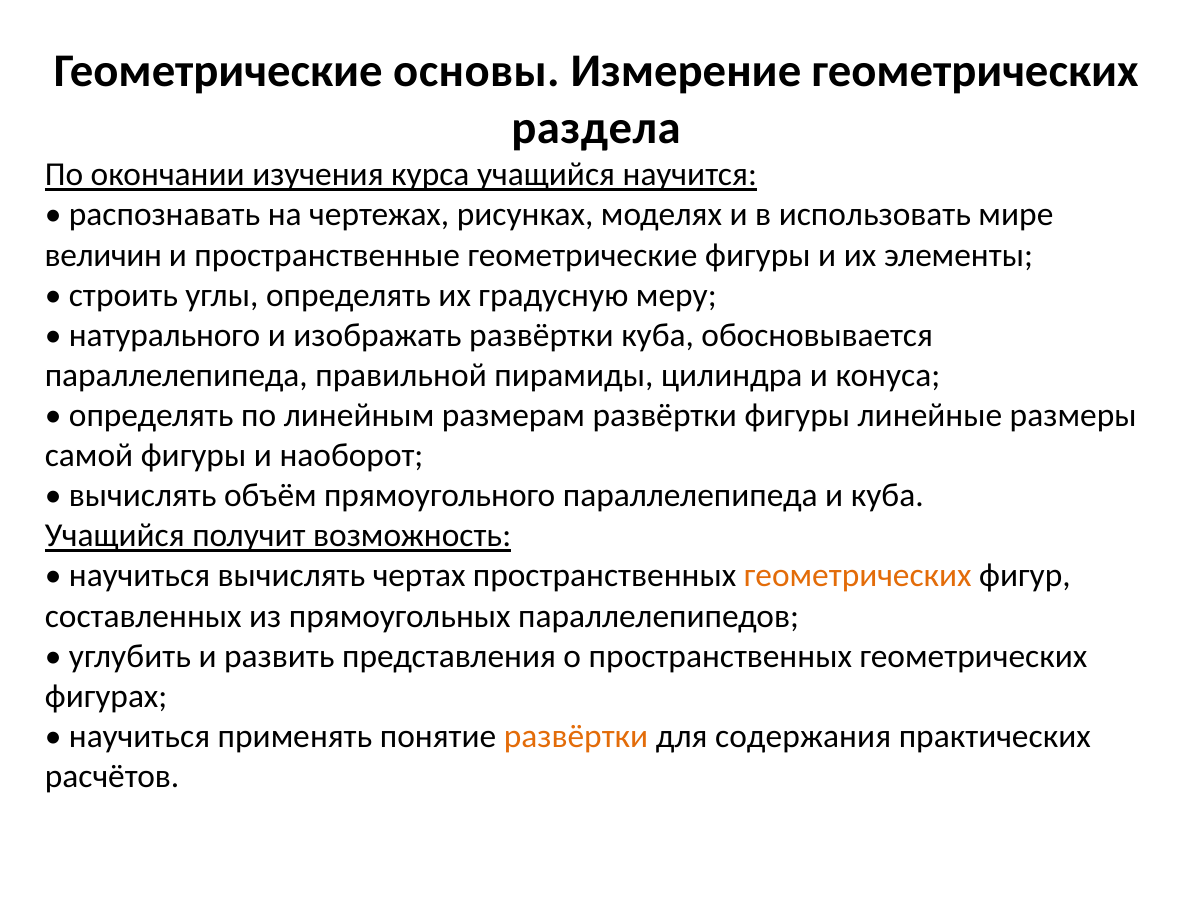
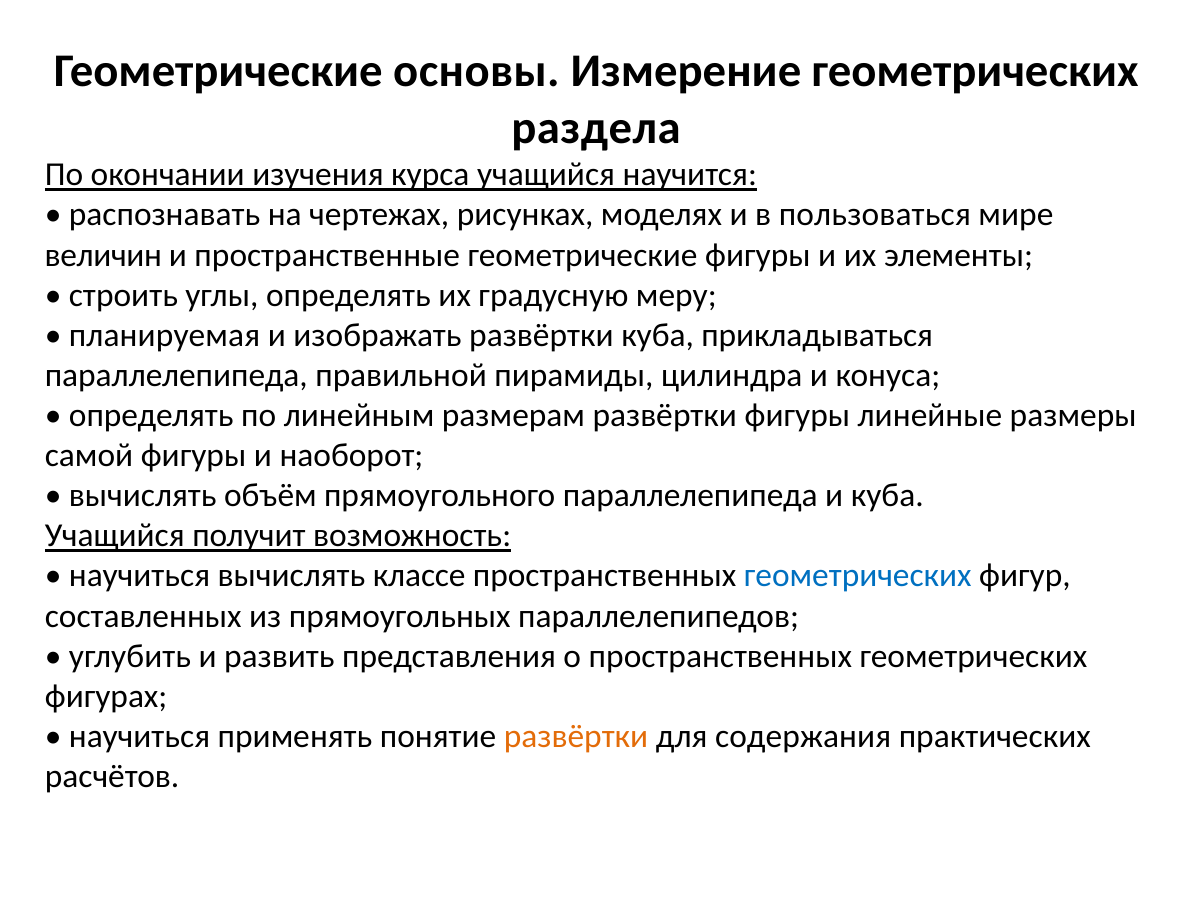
использовать: использовать -> пользоваться (875, 215)
натурального: натурального -> планируемая (165, 335)
обосновывается: обосновывается -> прикладываться (817, 335)
чертах: чертах -> классе (419, 576)
геометрических colour: orange -> blue (858, 576)
